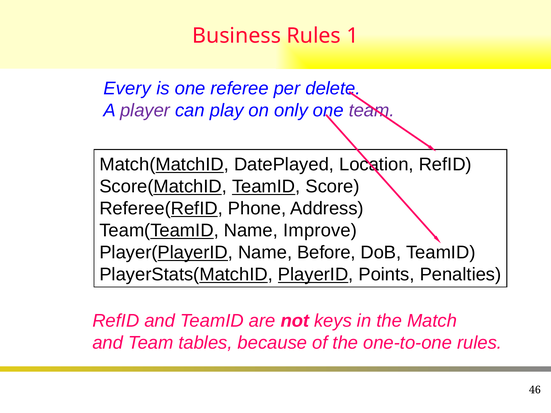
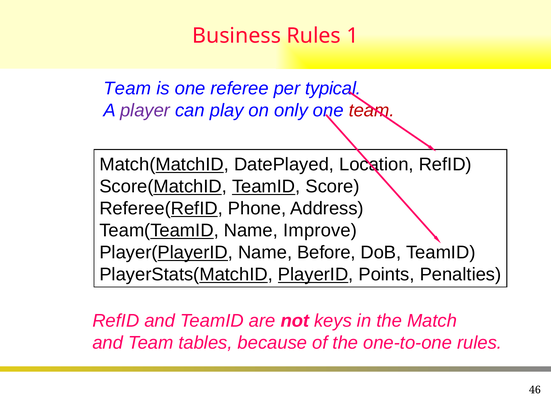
Every: Every -> Team (127, 88)
delete: delete -> typical (333, 88)
team colour: purple -> red (372, 111)
